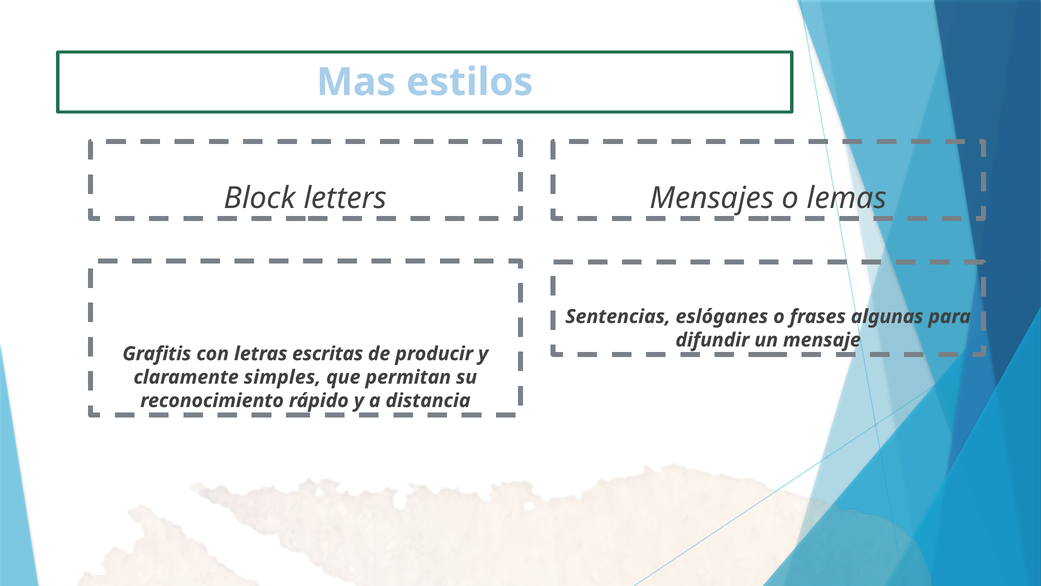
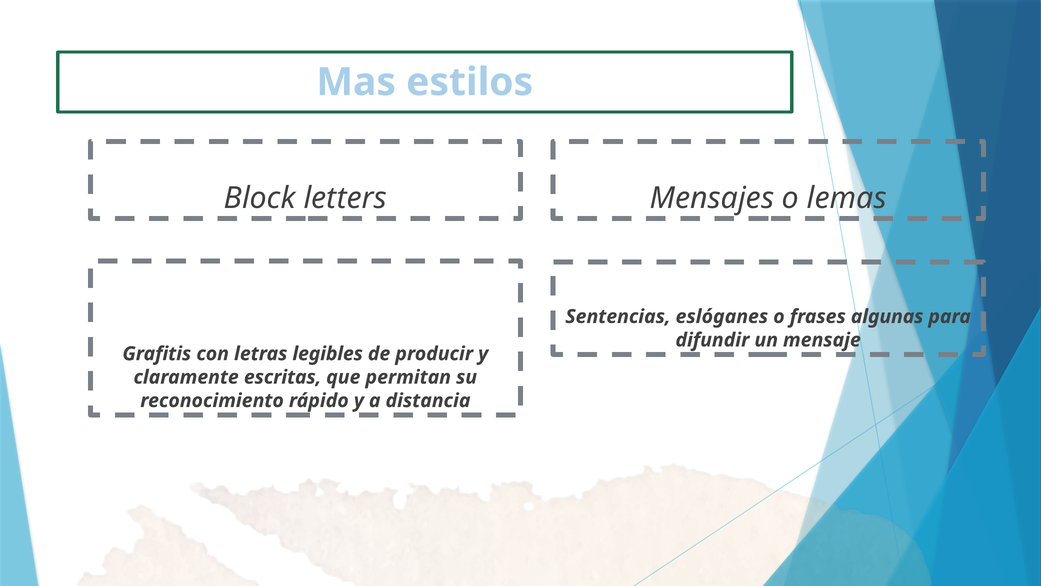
escritas: escritas -> legibles (328, 354)
simples: simples -> escritas (283, 377)
